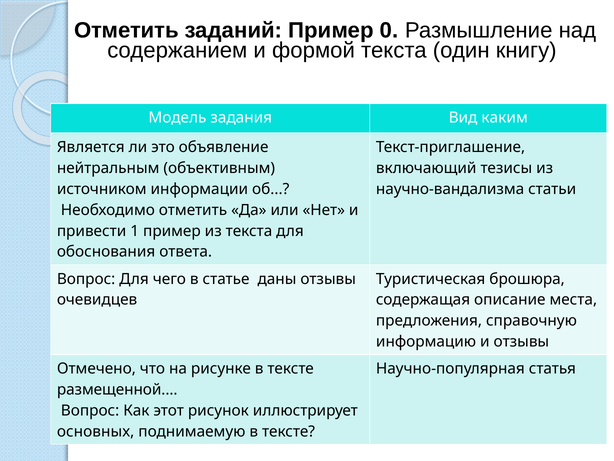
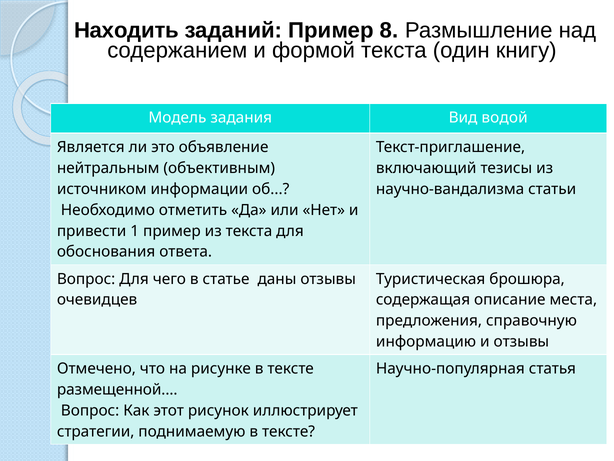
Отметить: Отметить -> Находить (126, 30)
0: 0 -> 8 (389, 30)
каким: каким -> водой (505, 118)
основных: основных -> стратегии (96, 431)
